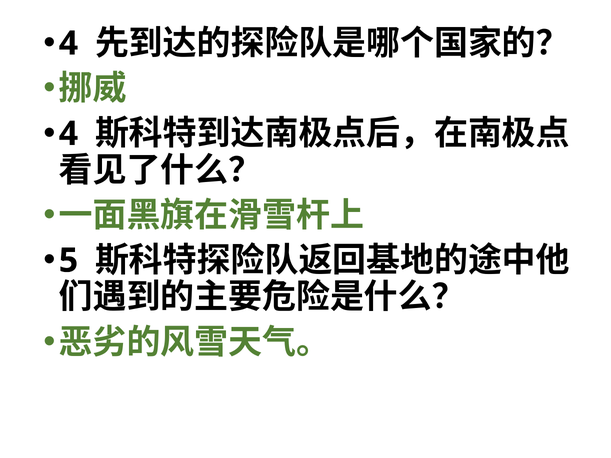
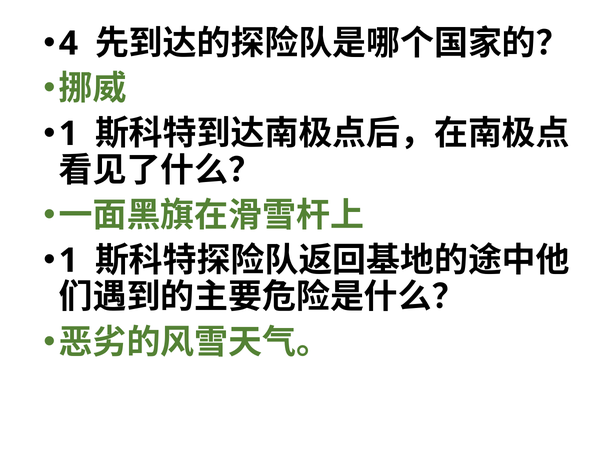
4: 4 -> 1 (68, 134)
5: 5 -> 1 (68, 261)
